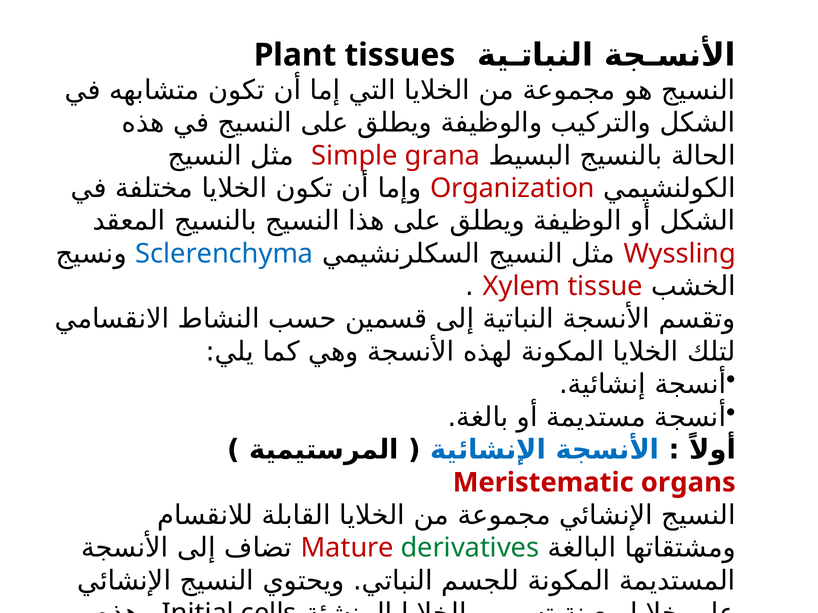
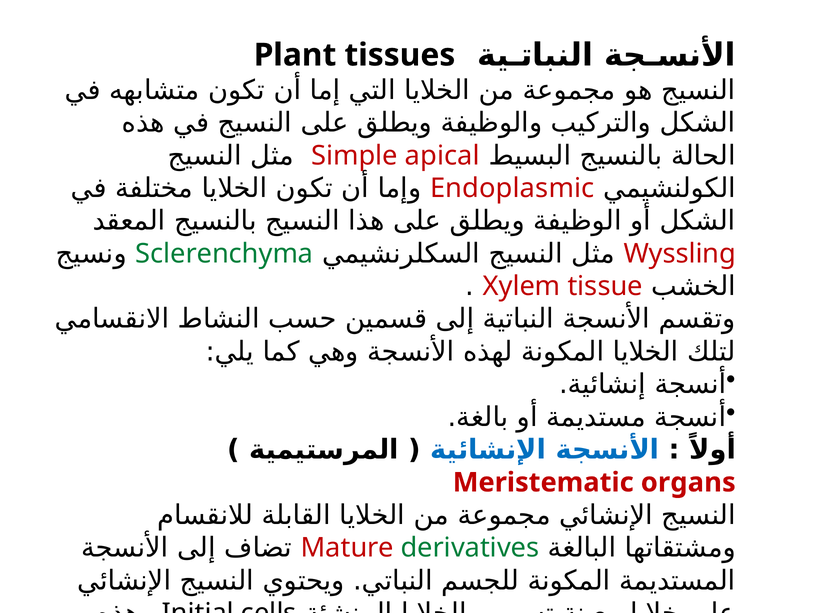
grana: grana -> apical (442, 156)
Organization: Organization -> Endoplasmic (512, 188)
Sclerenchyma colour: blue -> green (224, 254)
